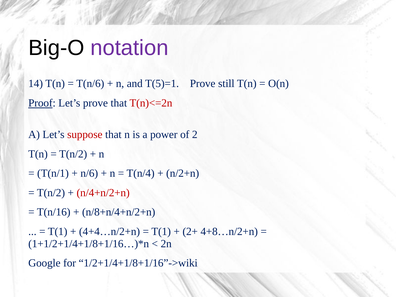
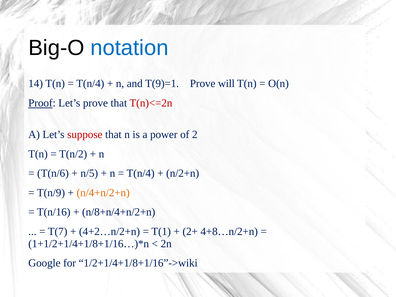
notation colour: purple -> blue (129, 48)
T(n/6: T(n/6 -> T(n/4 (90, 84)
T(5)=1: T(5)=1 -> T(9)=1 (162, 84)
still: still -> will (226, 84)
T(n/1: T(n/1 -> T(n/6 (53, 173)
n/6: n/6 -> n/5 (89, 173)
T(n/2: T(n/2 -> T(n/9 (51, 193)
n/4+n/2+n colour: red -> orange (103, 193)
T(1: T(1 -> T(7 (58, 231)
4+4…n/2+n: 4+4…n/2+n -> 4+2…n/2+n (110, 231)
